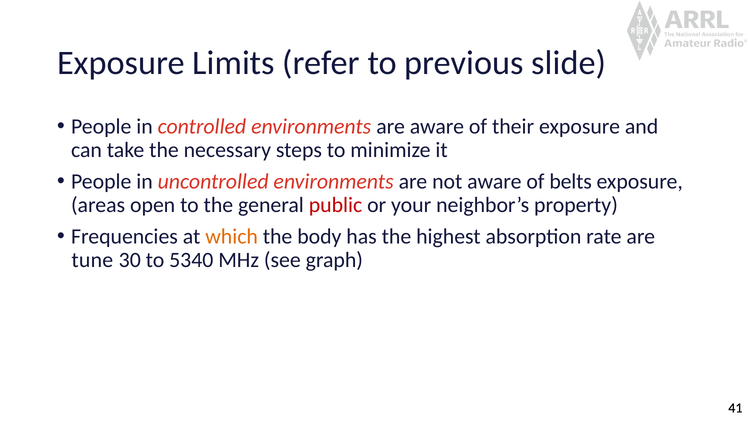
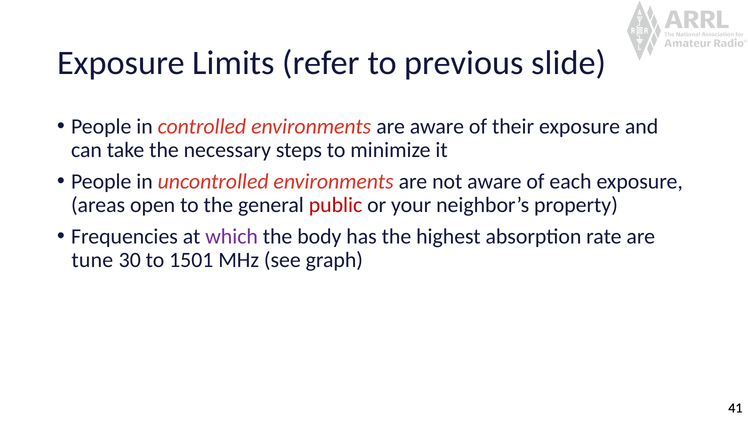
belts: belts -> each (570, 181)
which colour: orange -> purple (232, 236)
5340: 5340 -> 1501 (191, 260)
